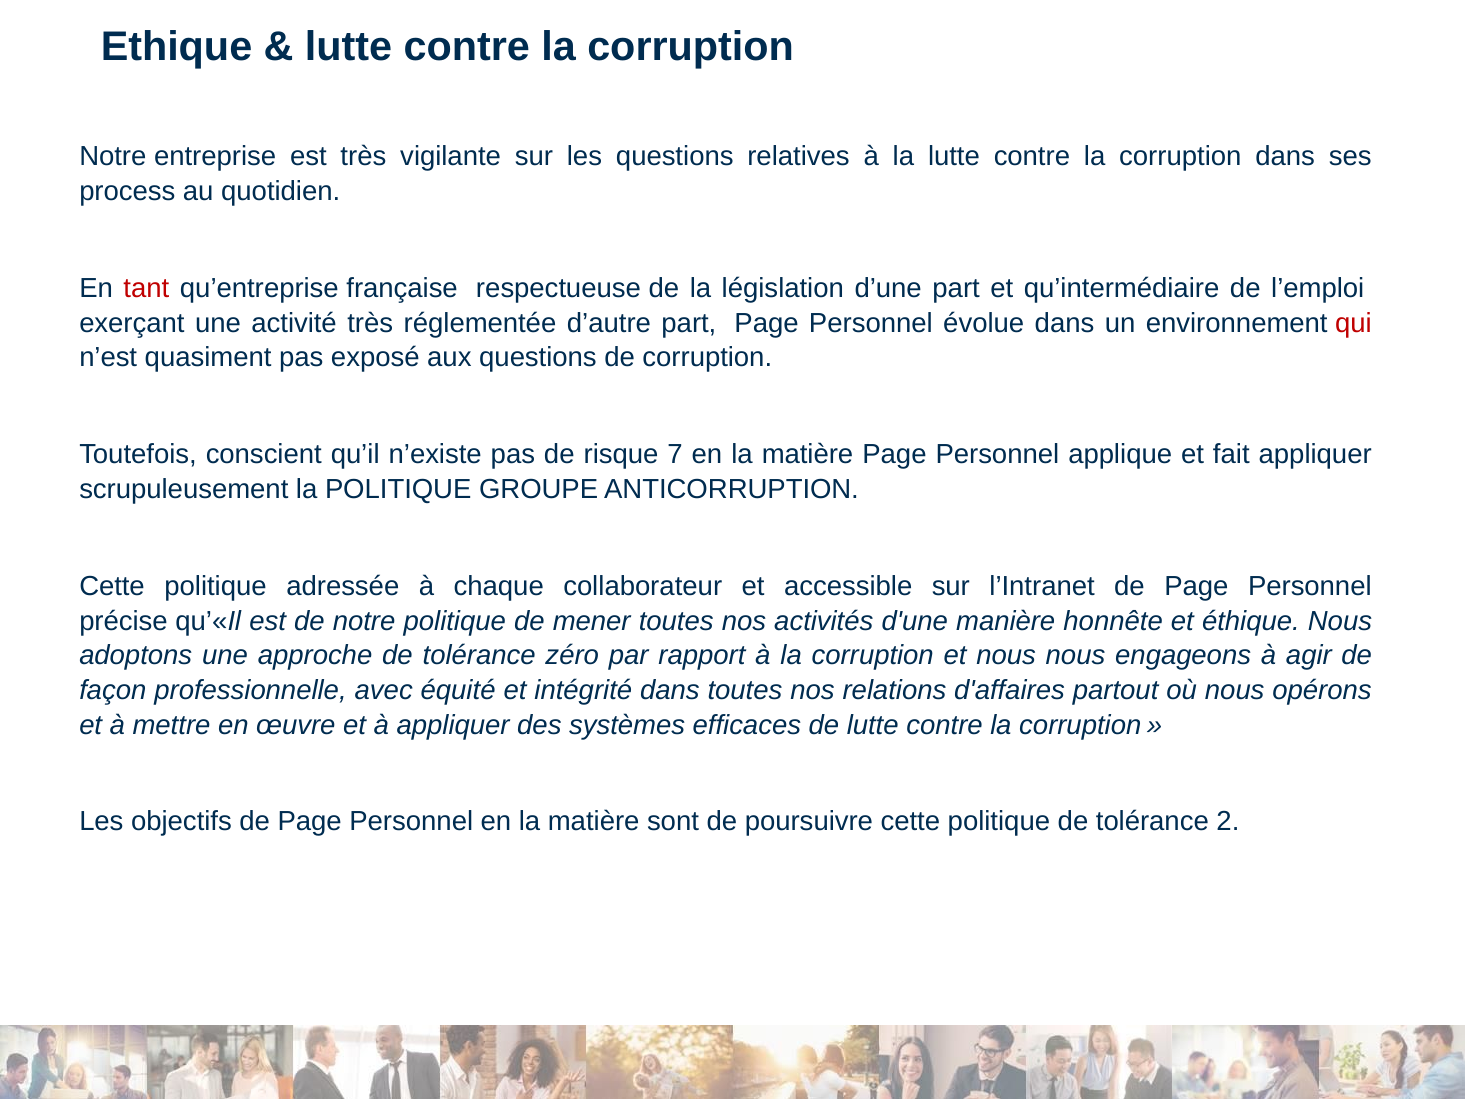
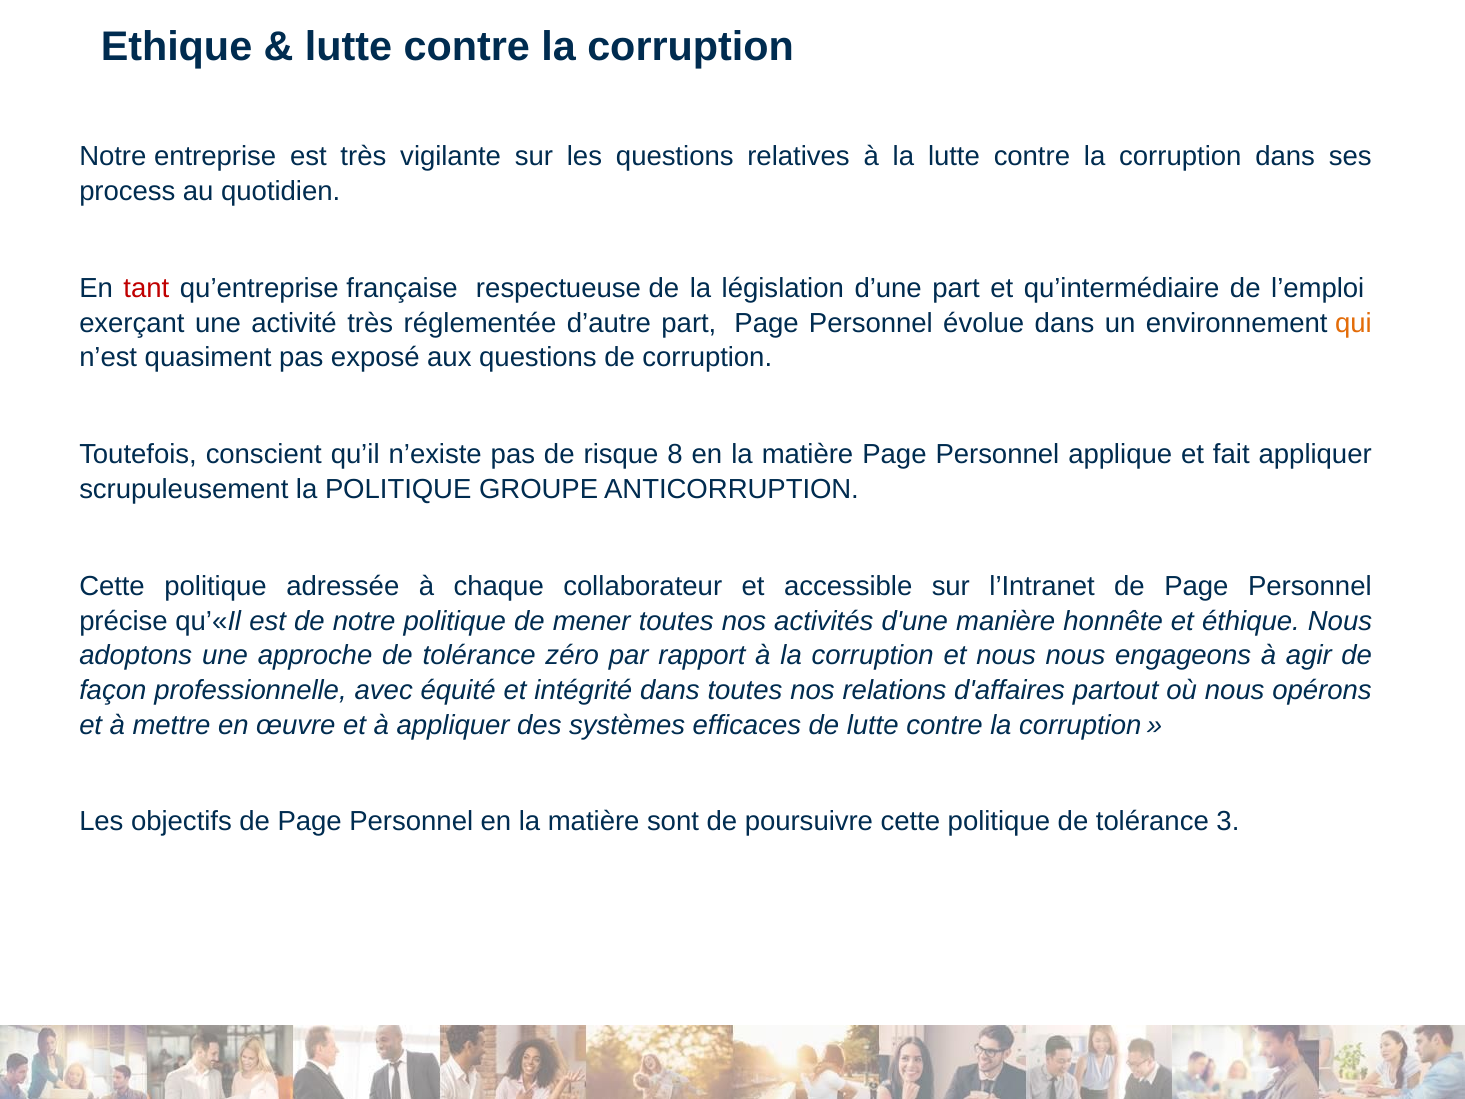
qui colour: red -> orange (1354, 323)
7: 7 -> 8 (675, 455)
2: 2 -> 3 (1228, 822)
